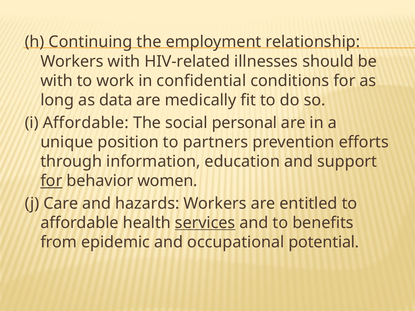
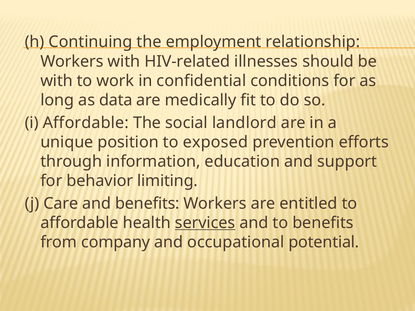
personal: personal -> landlord (244, 123)
partners: partners -> exposed (215, 142)
for underline: present -> none (51, 181)
women: women -> limiting (168, 181)
and hazards: hazards -> benefits (147, 204)
epidemic: epidemic -> company (116, 242)
